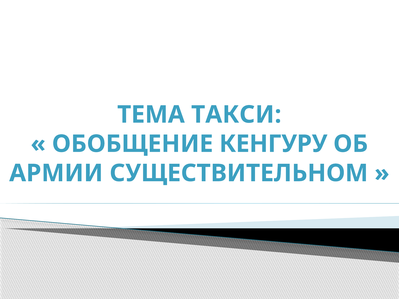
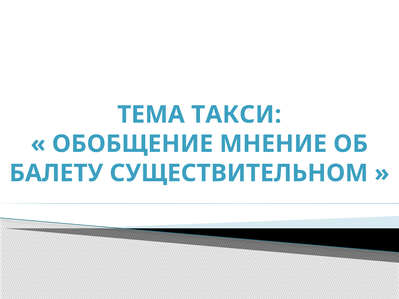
КЕНГУРУ: КЕНГУРУ -> МНЕНИЕ (273, 144)
АРМИИ: АРМИИ -> БАЛЕТУ (56, 173)
